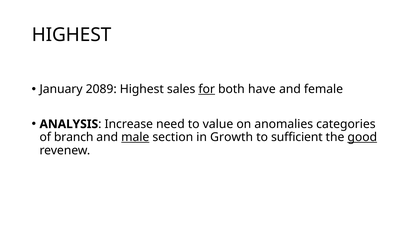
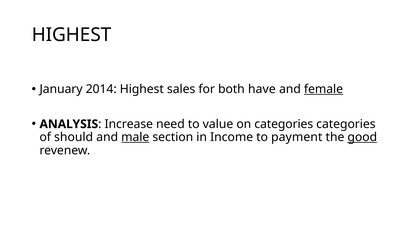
2089: 2089 -> 2014 (101, 89)
for underline: present -> none (207, 89)
female underline: none -> present (323, 89)
on anomalies: anomalies -> categories (284, 124)
branch: branch -> should (74, 137)
Growth: Growth -> Income (232, 137)
sufficient: sufficient -> payment (297, 137)
